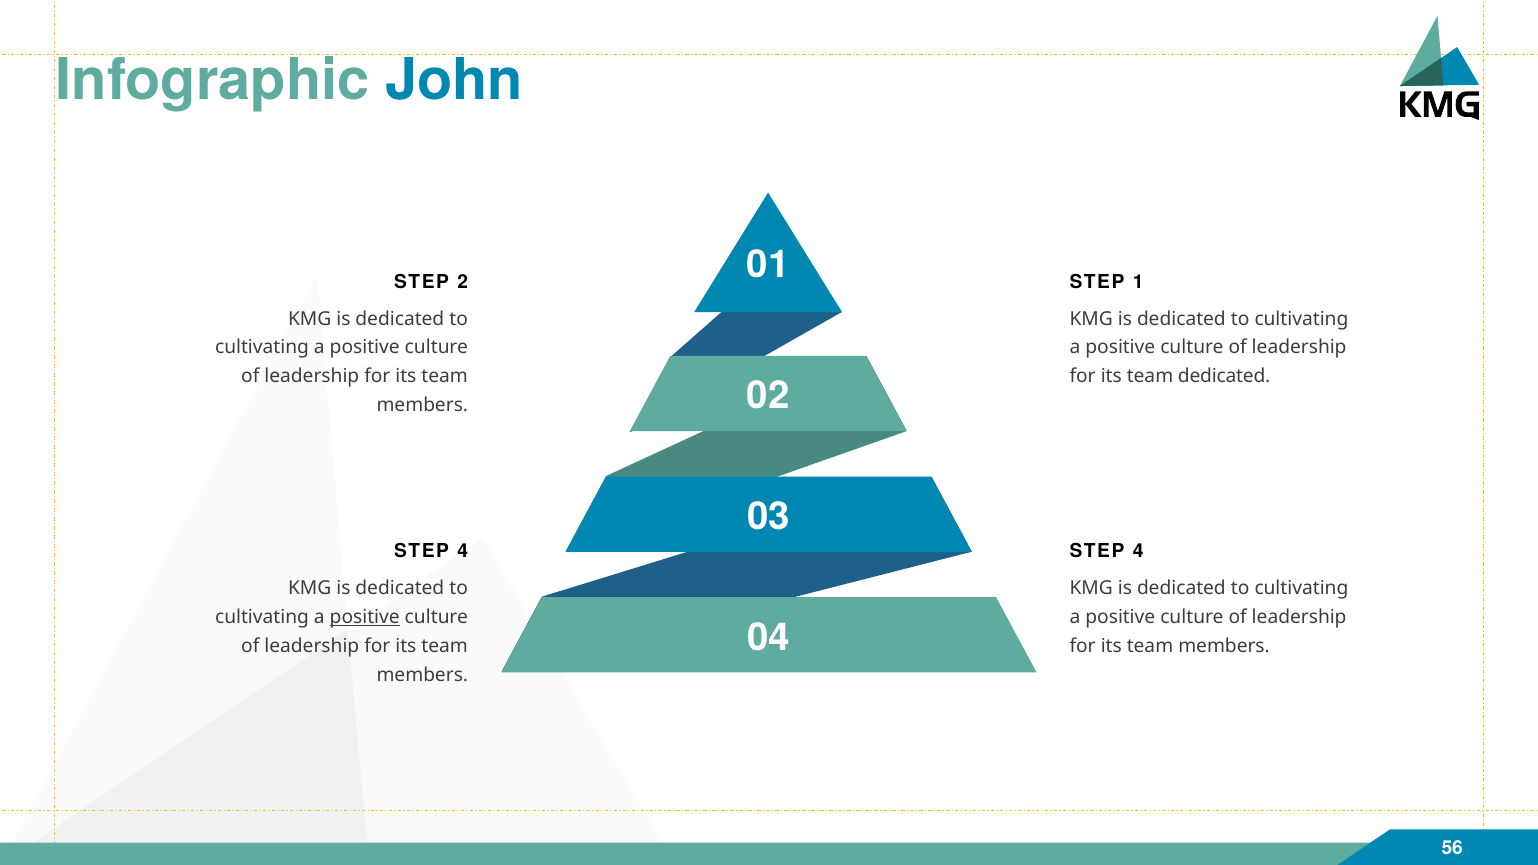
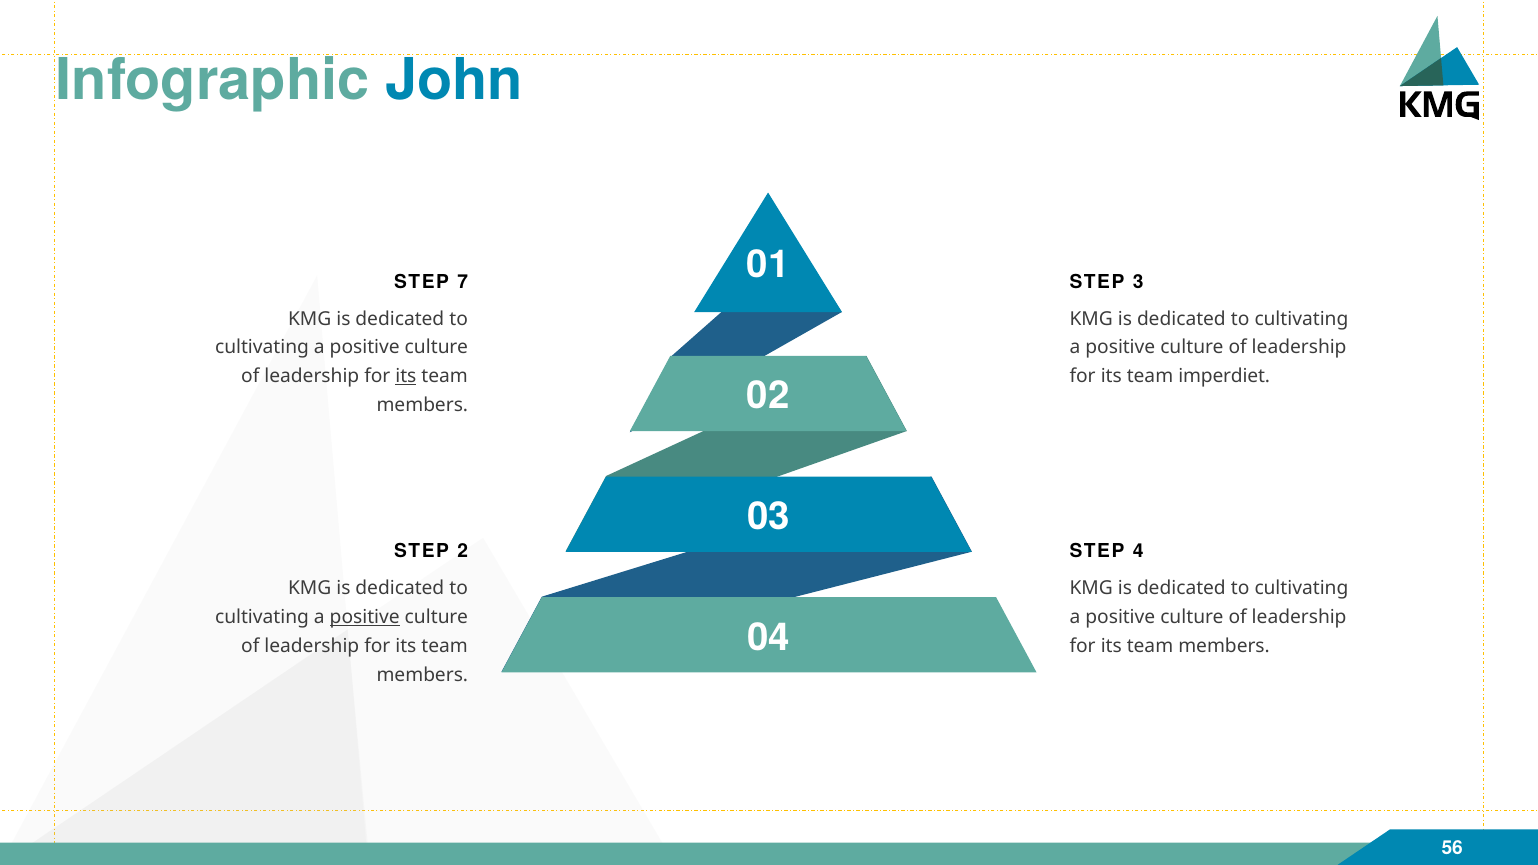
2: 2 -> 7 (463, 282)
1: 1 -> 3 (1138, 282)
its underline: none -> present (406, 376)
team dedicated: dedicated -> imperdiet (1224, 377)
4: 4 -> 2 (463, 552)
